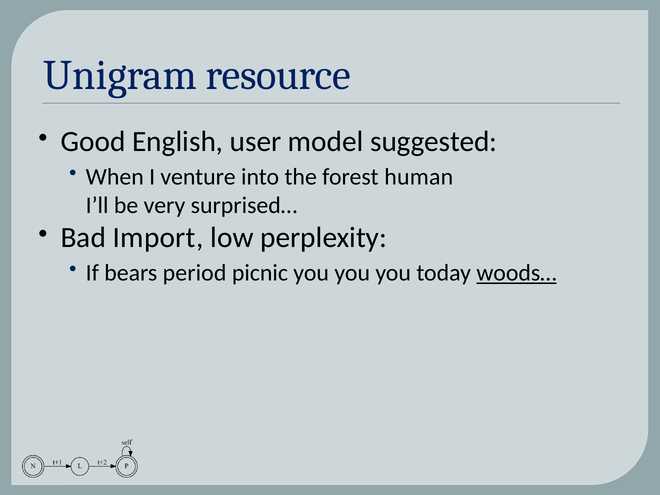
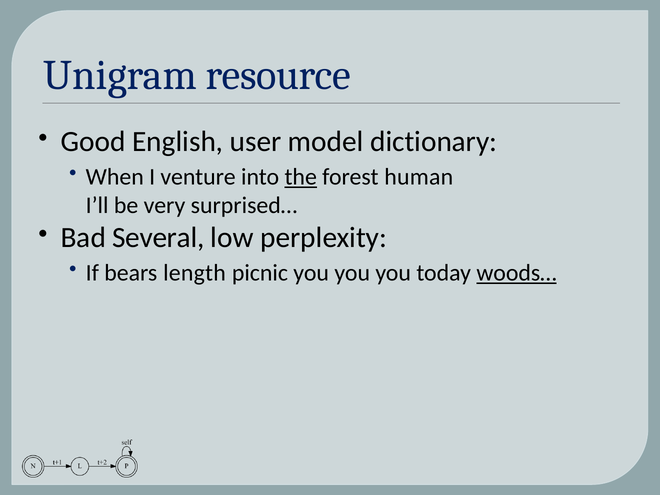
suggested: suggested -> dictionary (434, 142)
the underline: none -> present (301, 177)
Import: Import -> Several (158, 238)
period: period -> length (194, 273)
